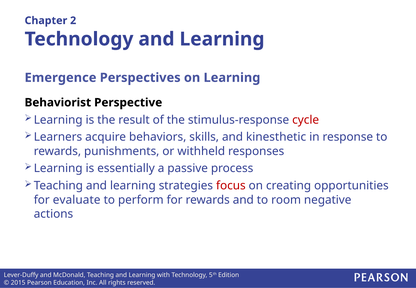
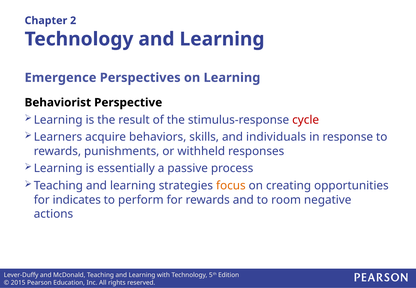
kinesthetic: kinesthetic -> individuals (276, 137)
focus colour: red -> orange (231, 186)
evaluate: evaluate -> indicates (77, 200)
